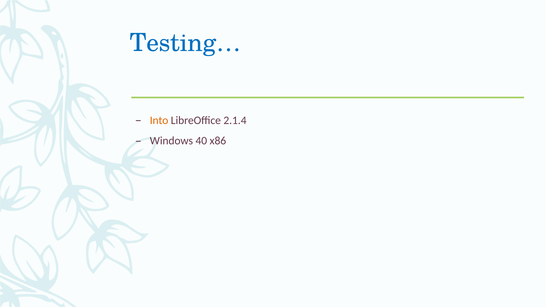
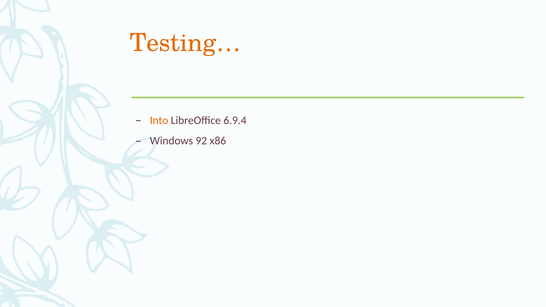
Testing… colour: blue -> orange (185, 43)
2.1.4: 2.1.4 -> 6.9.4 (235, 120)
40: 40 -> 92 (201, 141)
